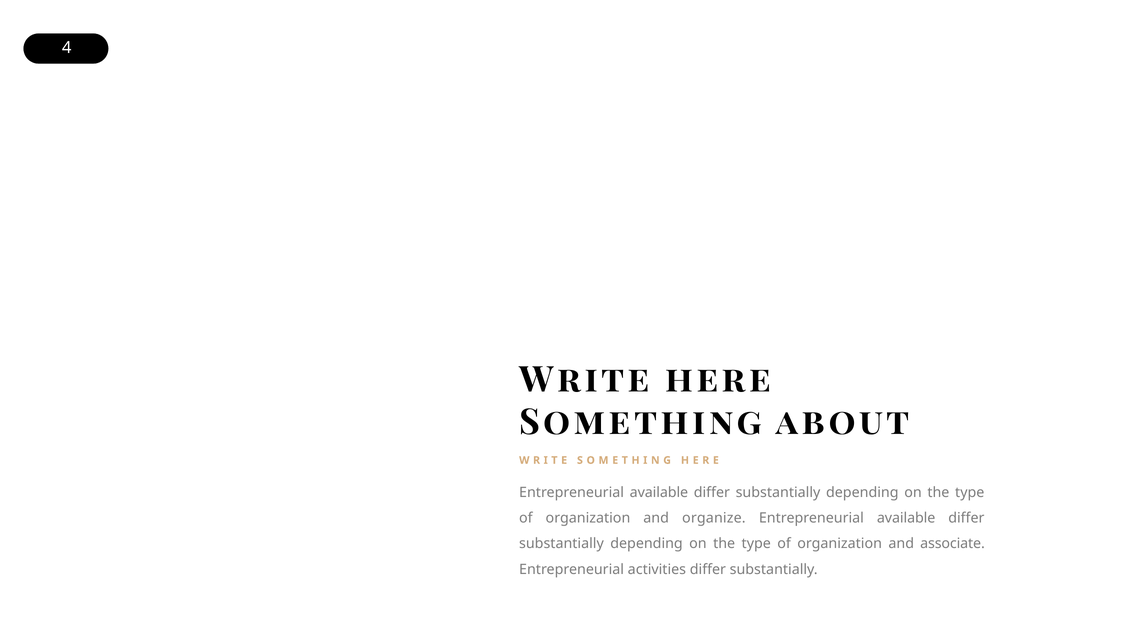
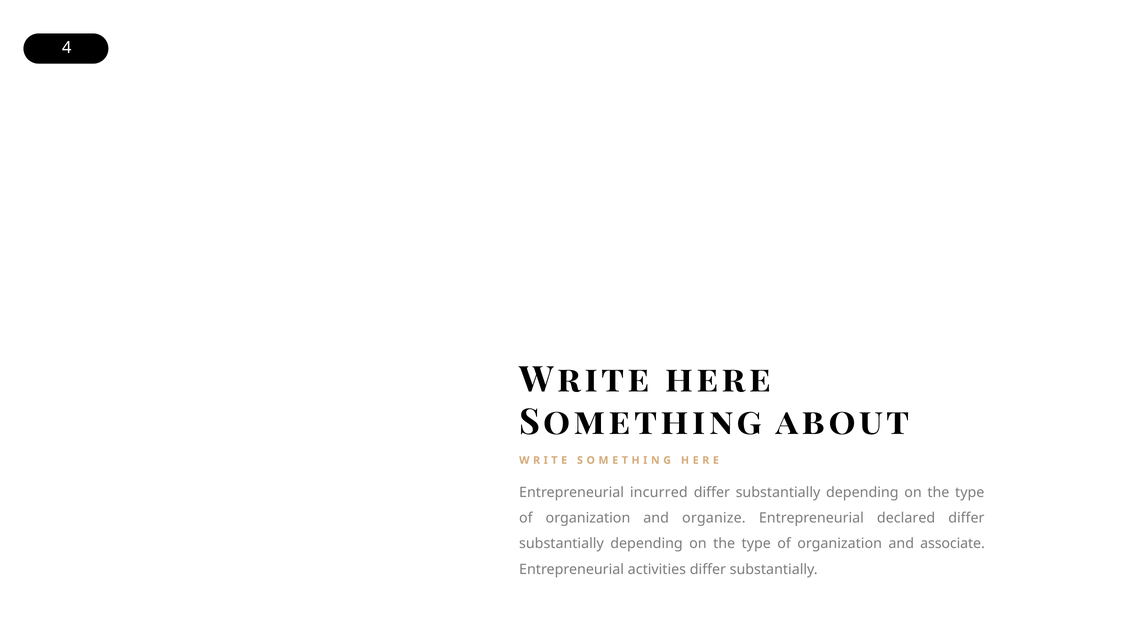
available: available -> incurred (659, 493)
available: available -> declared (906, 518)
